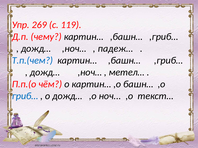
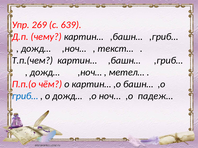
119: 119 -> 639 (71, 25)
падеж…: падеж… -> текст… (116, 49)
Т.п.(чем colour: blue -> black (32, 61)
текст…: текст… -> падеж… (155, 96)
